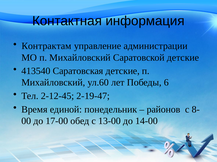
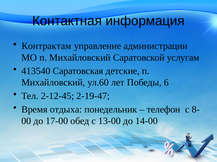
Саратовской детские: детские -> услугам (183, 58)
единой: единой -> отдыха (66, 110)
районов: районов -> телефон (164, 110)
